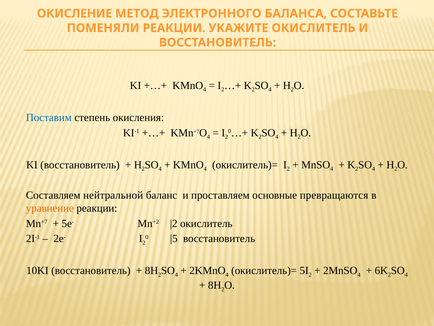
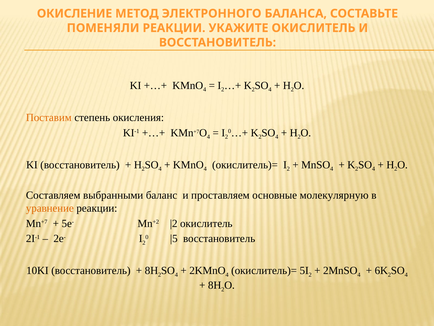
Поставим colour: blue -> orange (49, 117)
нейтральной: нейтральной -> выбранными (113, 195)
превращаются: превращаются -> молекулярную (334, 195)
